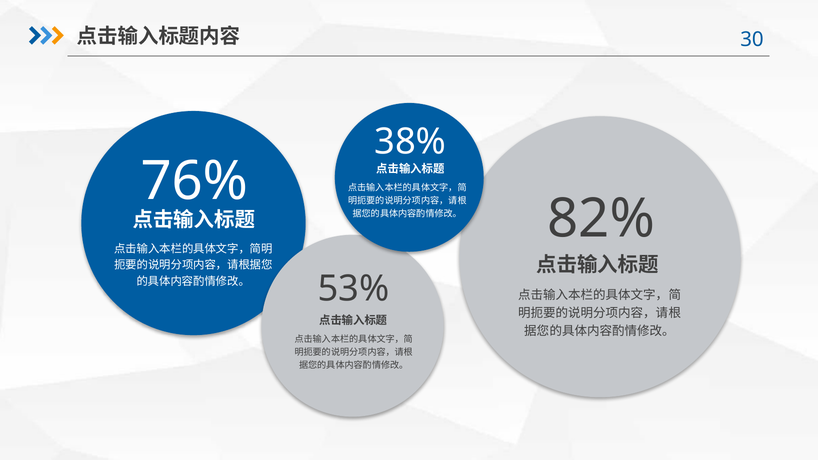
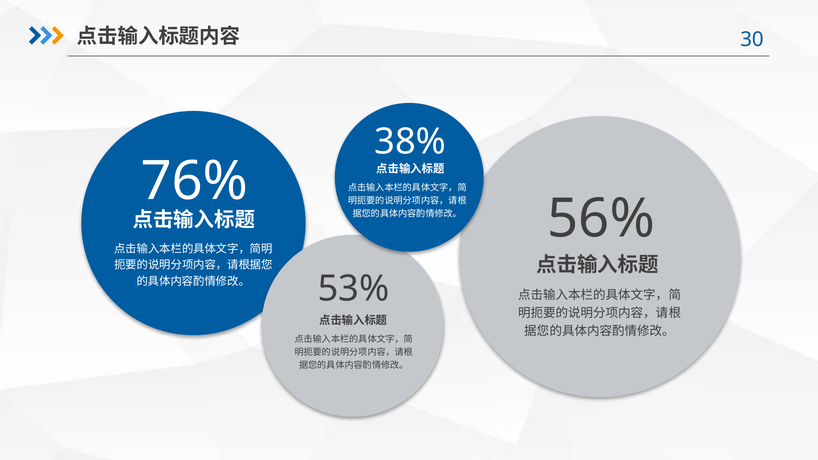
82%: 82% -> 56% (601, 219)
